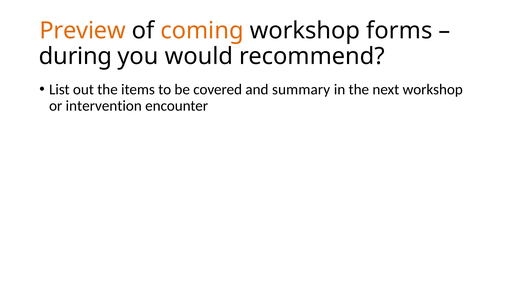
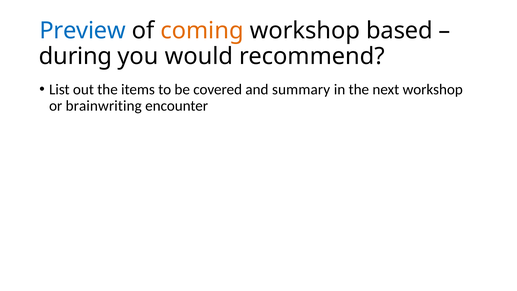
Preview colour: orange -> blue (83, 31)
forms: forms -> based (399, 31)
intervention: intervention -> brainwriting (104, 106)
